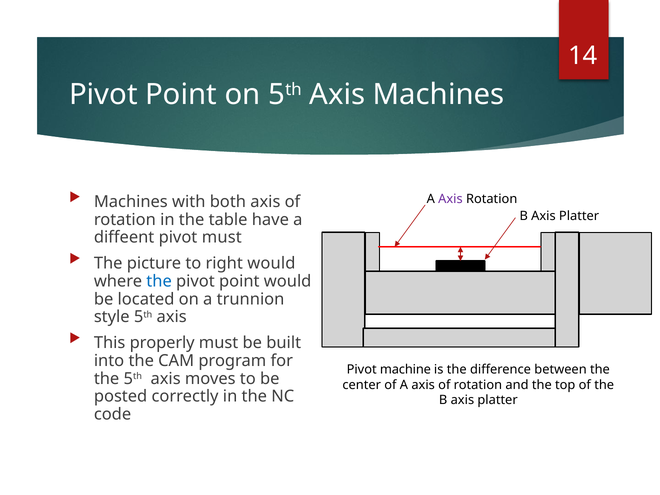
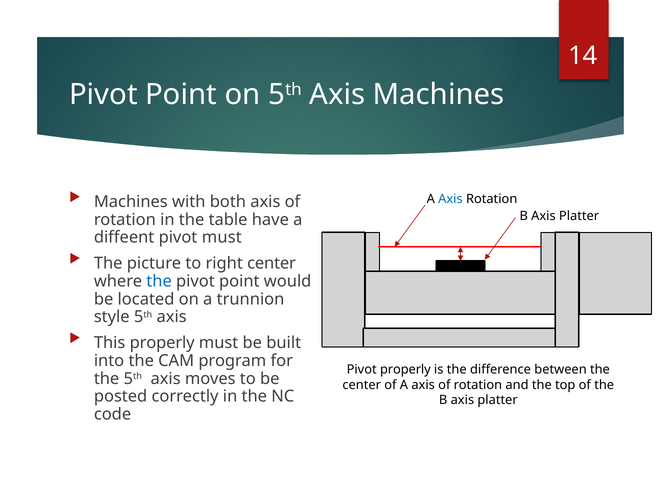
Axis colour: purple -> blue (450, 199)
right would: would -> center (272, 263)
Pivot machine: machine -> properly (405, 369)
